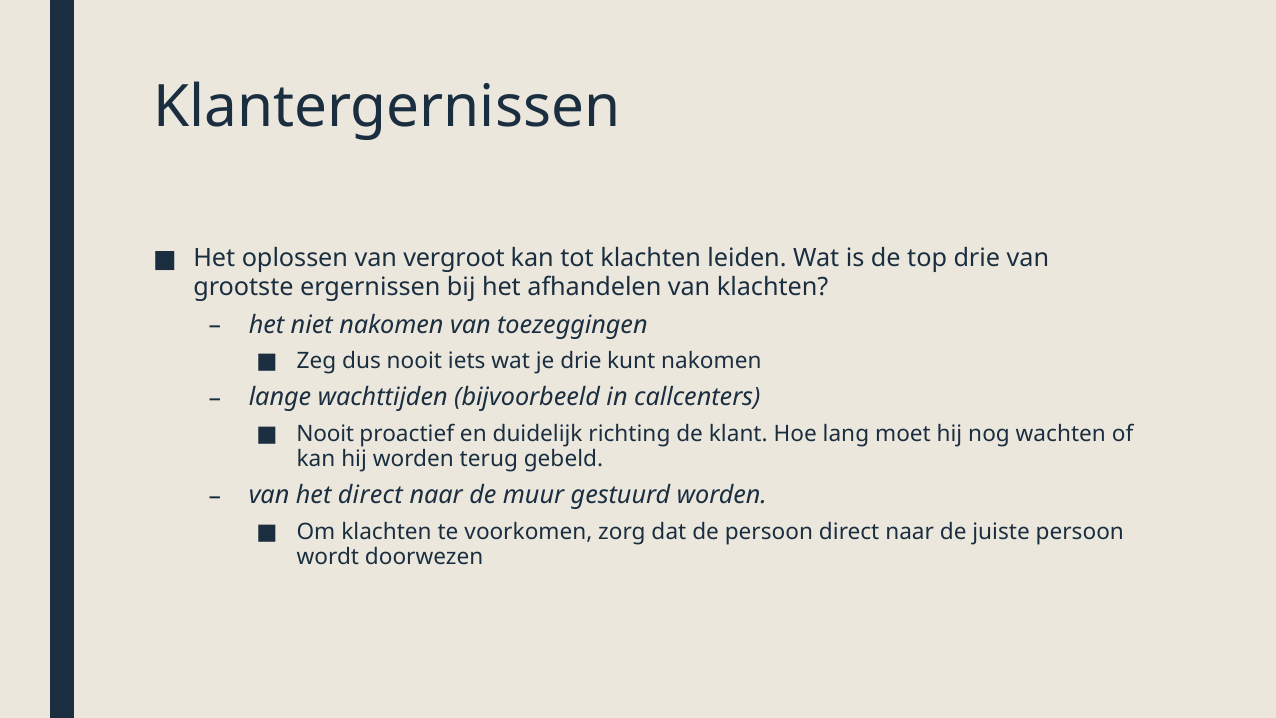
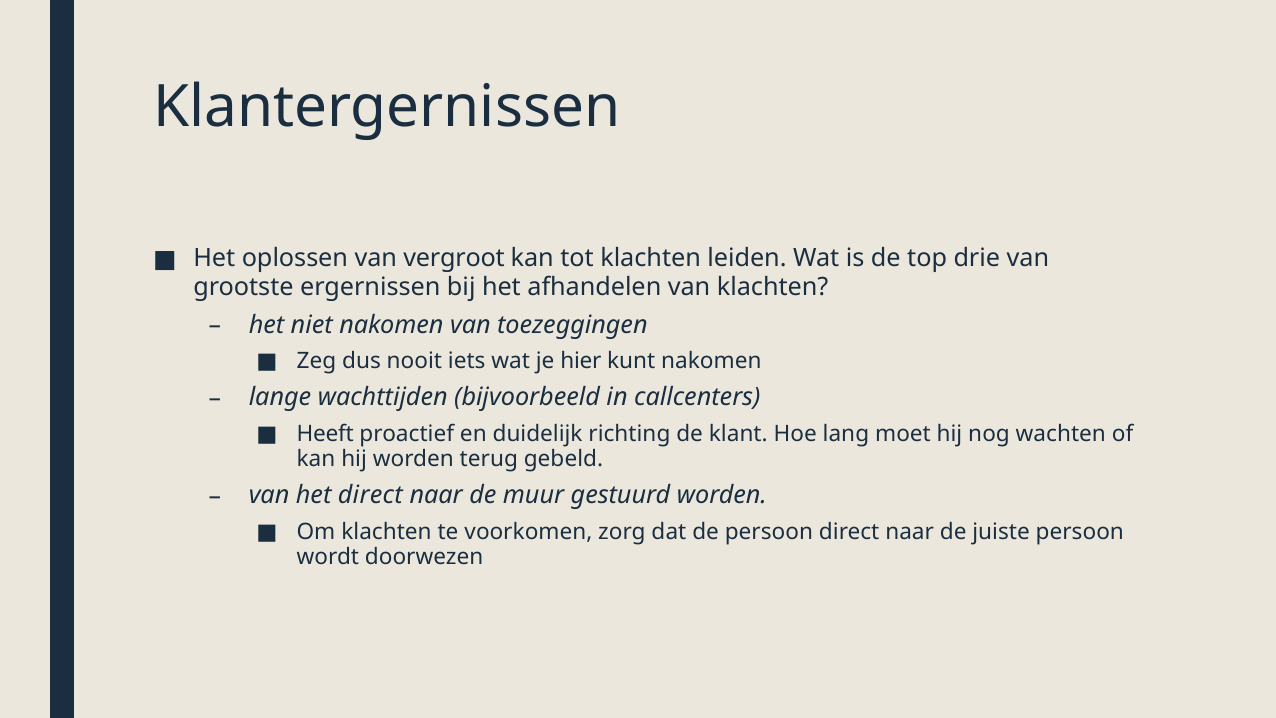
je drie: drie -> hier (581, 361)
Nooit: Nooit -> Heeft (325, 434)
